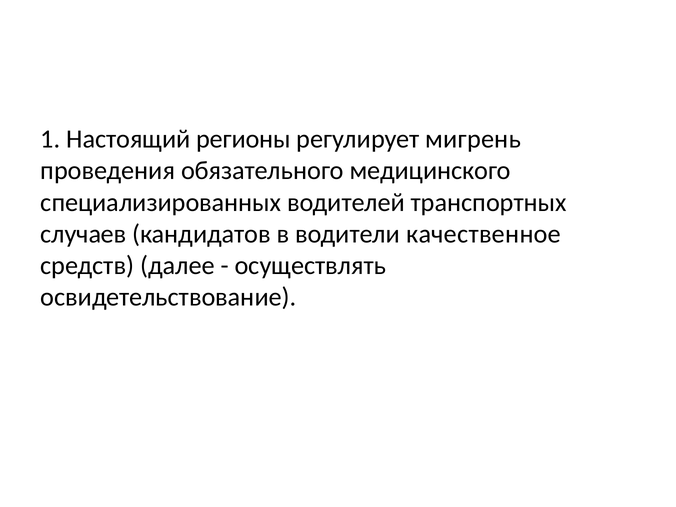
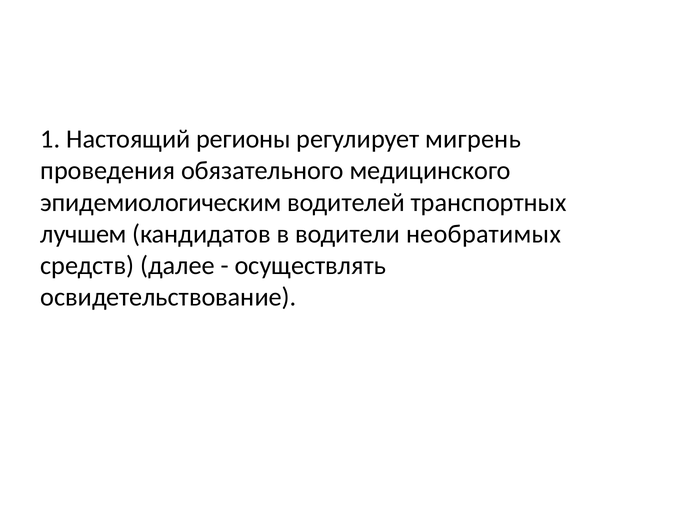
специализированных: специализированных -> эпидемиологическим (161, 202)
случаев: случаев -> лучшем (83, 234)
качественное: качественное -> необратимых (484, 234)
